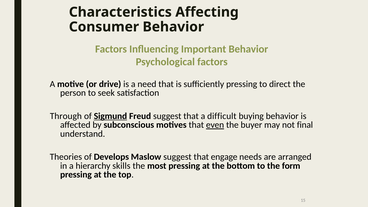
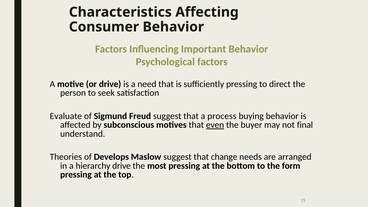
Through: Through -> Evaluate (66, 116)
Sigmund underline: present -> none (110, 116)
difficult: difficult -> process (222, 116)
engage: engage -> change (224, 157)
hierarchy skills: skills -> drive (122, 166)
